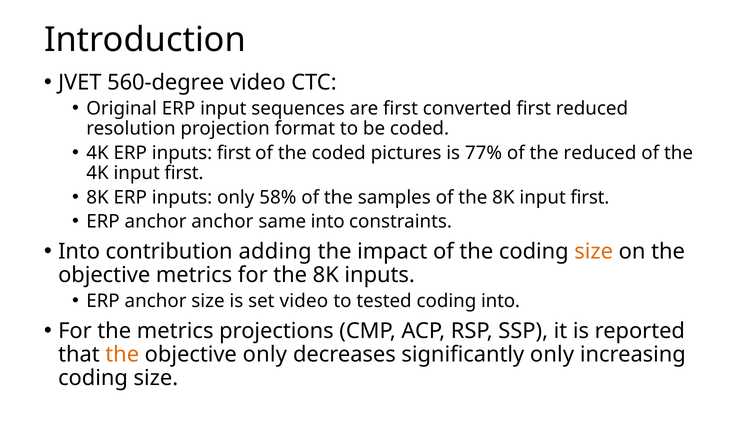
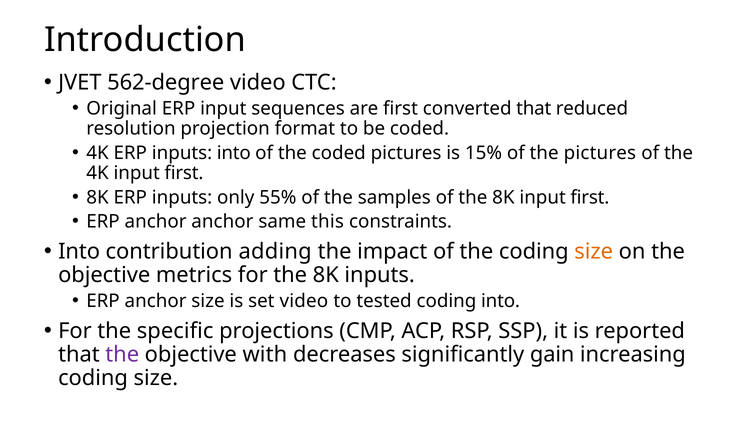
560-degree: 560-degree -> 562-degree (166, 82)
converted first: first -> that (534, 108)
inputs first: first -> into (234, 153)
77%: 77% -> 15% (484, 153)
the reduced: reduced -> pictures (600, 153)
58%: 58% -> 55% (278, 197)
same into: into -> this (328, 221)
the metrics: metrics -> specific (175, 330)
the colour: orange -> purple (122, 354)
objective only: only -> with (265, 354)
significantly only: only -> gain (552, 354)
